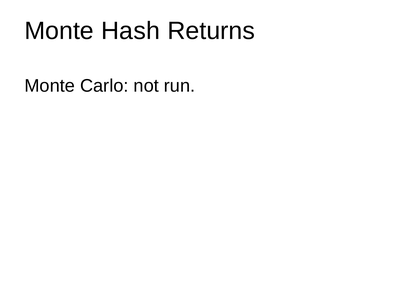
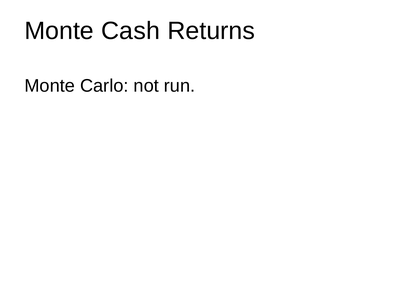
Hash: Hash -> Cash (131, 31)
